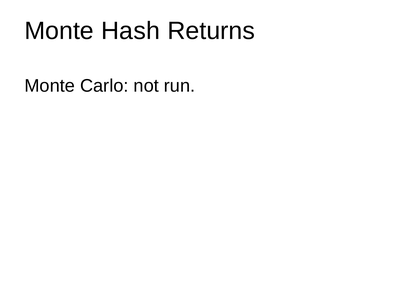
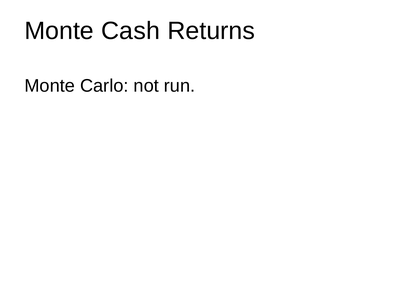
Hash: Hash -> Cash (131, 31)
